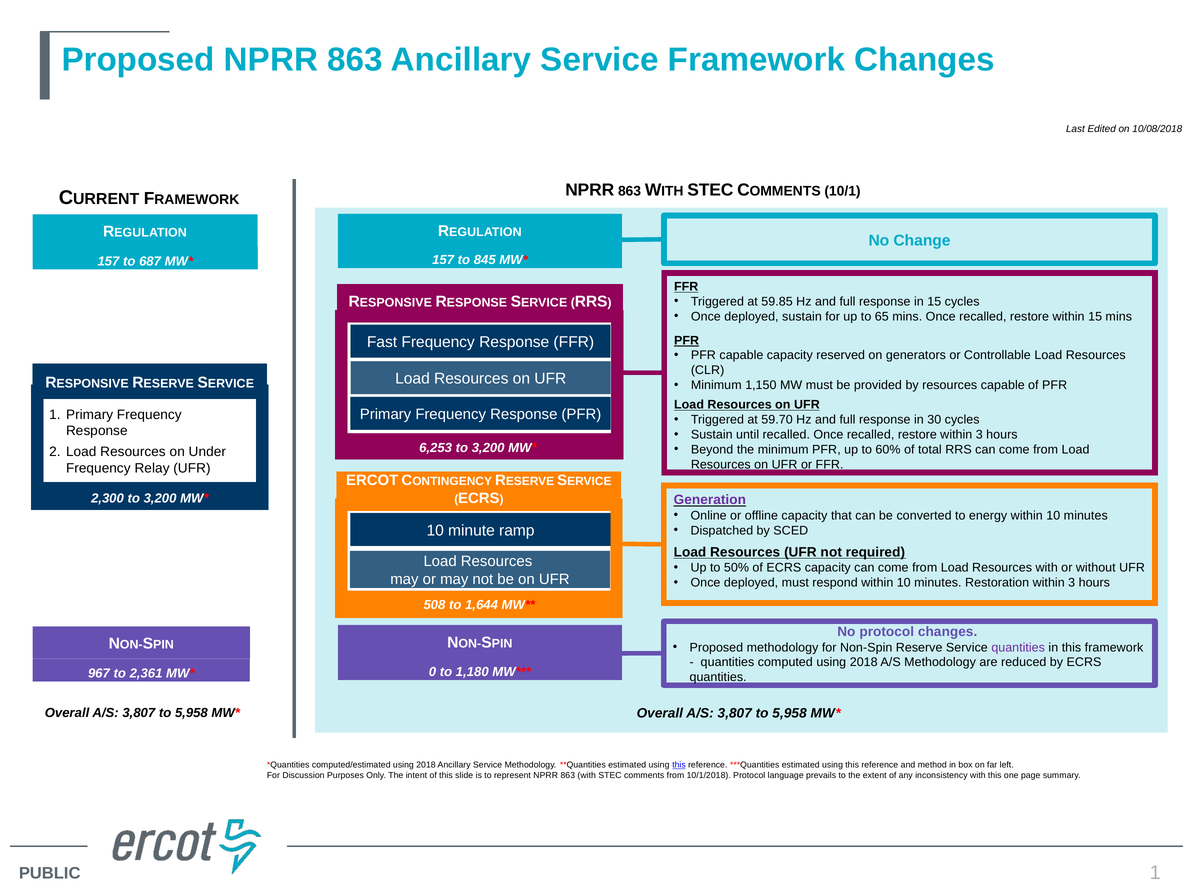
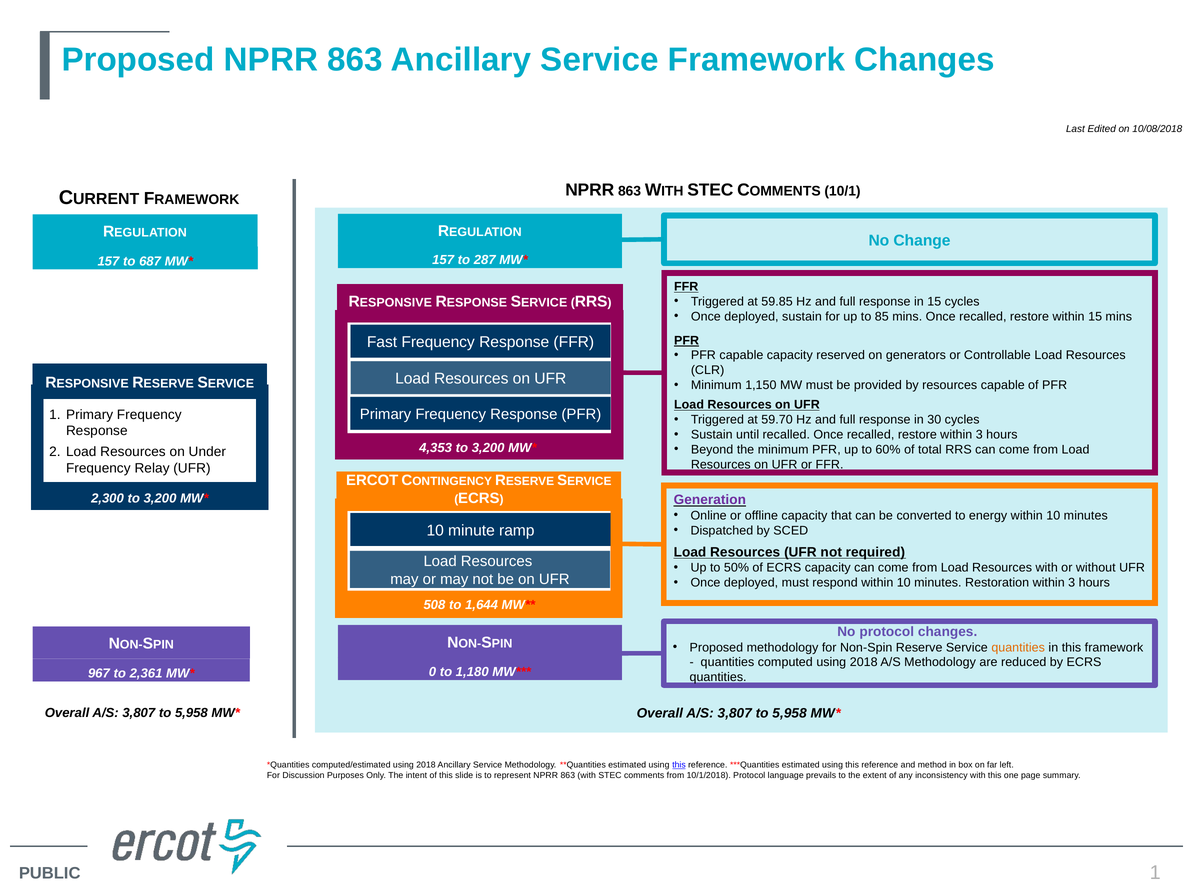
845: 845 -> 287 (485, 260)
65: 65 -> 85 (882, 317)
6,253: 6,253 -> 4,353 (436, 448)
quantities colour: purple -> orange (1018, 648)
